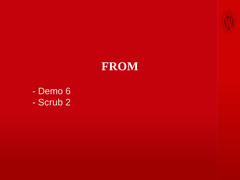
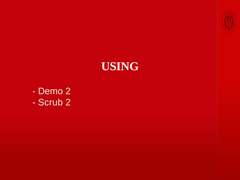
FROM: FROM -> USING (120, 66)
Demo 6: 6 -> 2 (68, 91)
